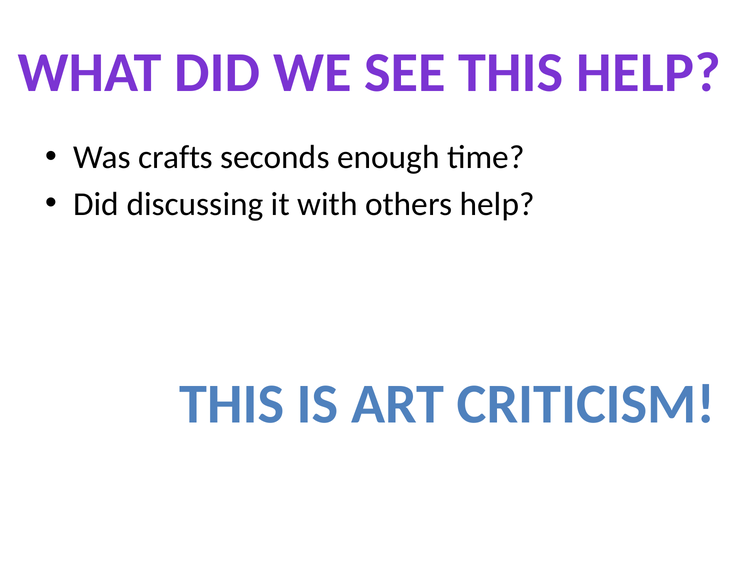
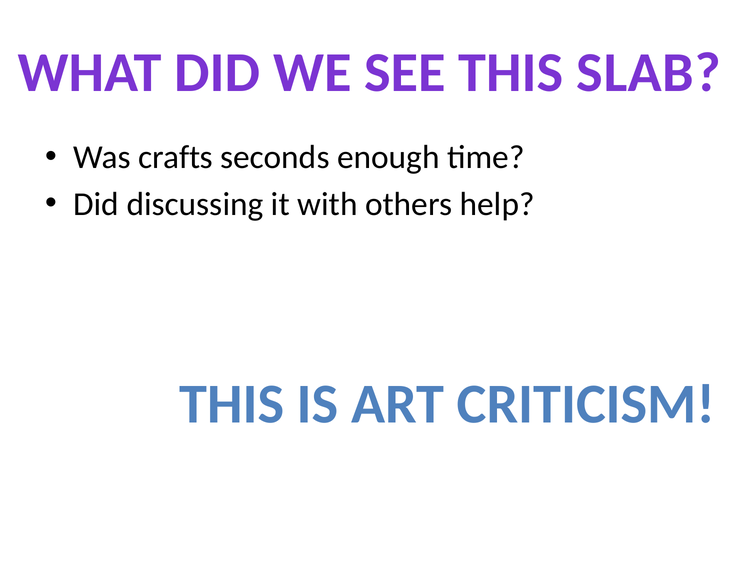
THIS HELP: HELP -> SLAB (649, 73)
